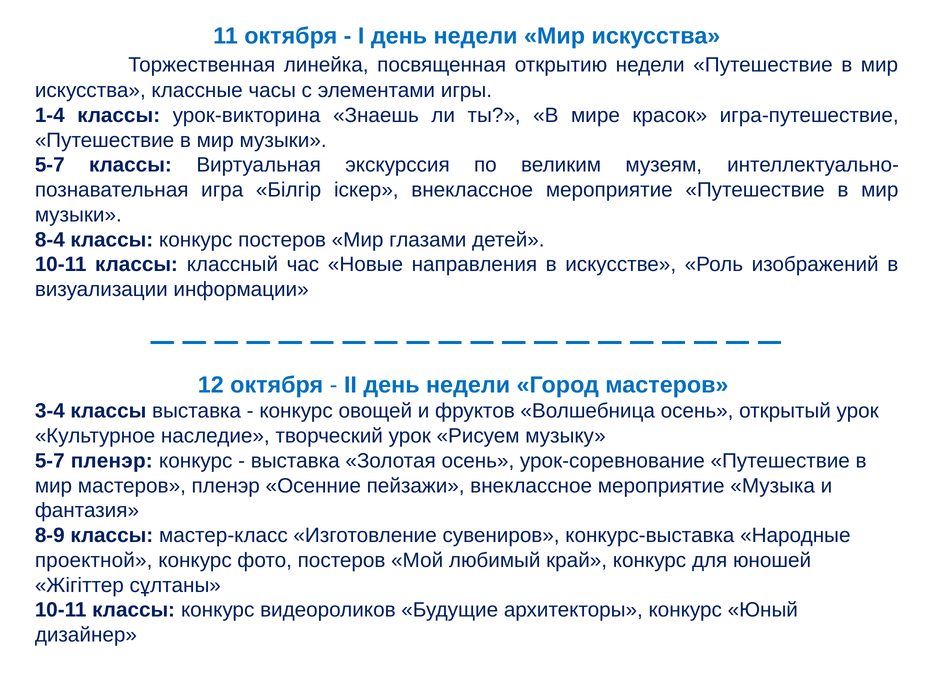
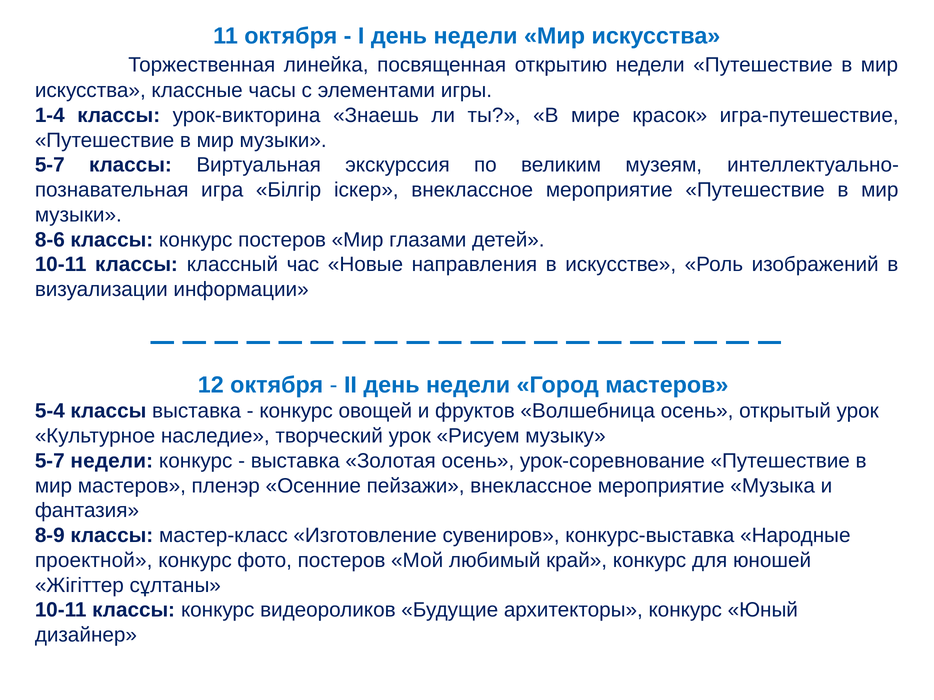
8-4: 8-4 -> 8-6 (50, 240)
3-4: 3-4 -> 5-4 (50, 411)
5-7 пленэр: пленэр -> недели (112, 461)
